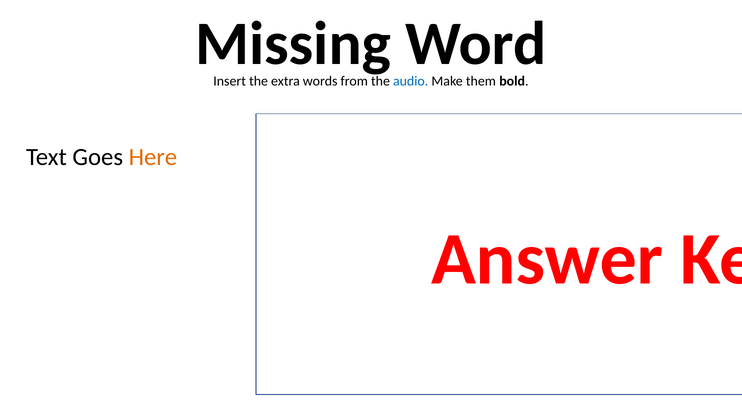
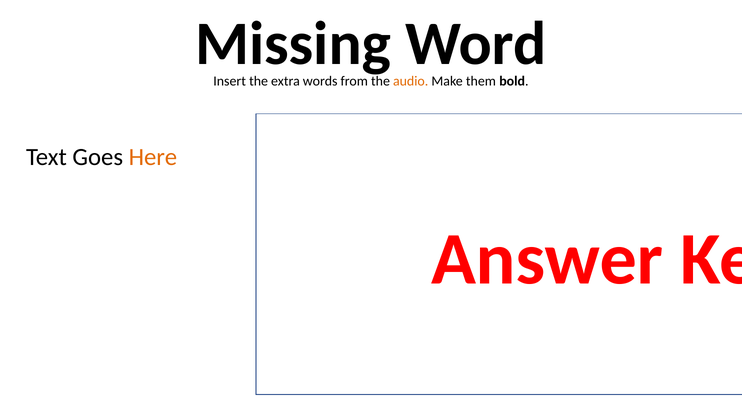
audio colour: blue -> orange (411, 81)
